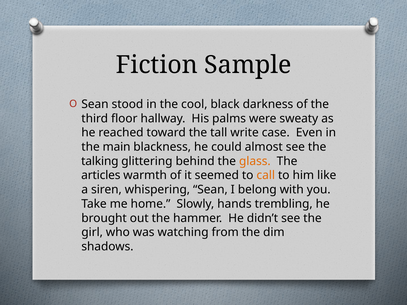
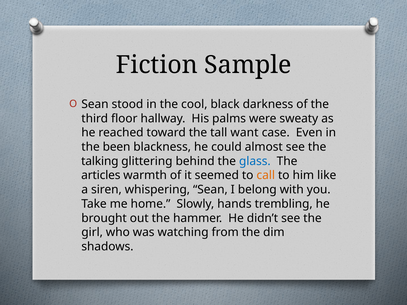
write: write -> want (244, 133)
main: main -> been (117, 147)
glass colour: orange -> blue (255, 161)
